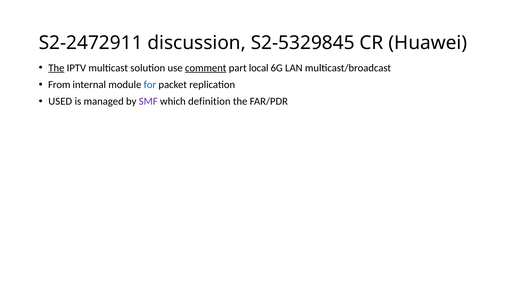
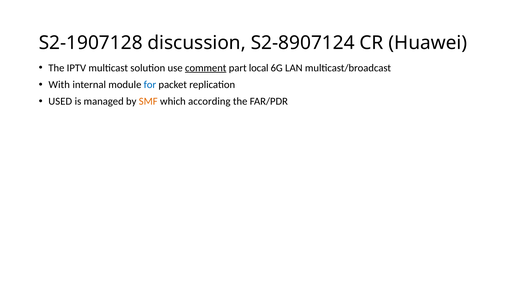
S2-2472911: S2-2472911 -> S2-1907128 (91, 43)
S2-5329845: S2-5329845 -> S2-8907124 (303, 43)
The underline: present -> none (56, 68)
From: From -> With (59, 85)
SMF colour: purple -> orange (148, 102)
definition: definition -> according (209, 102)
